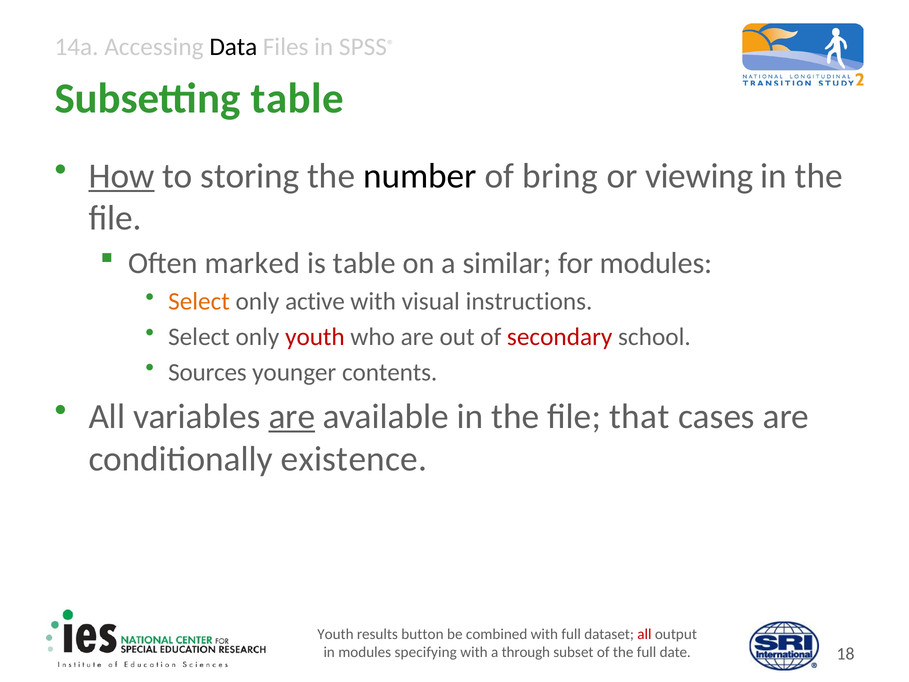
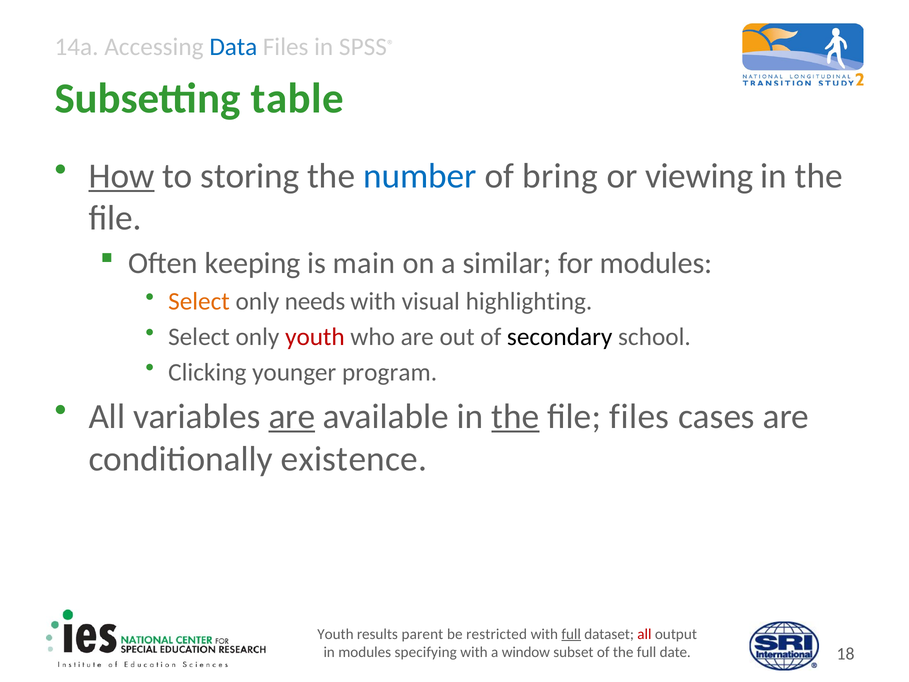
Data colour: black -> blue (233, 47)
number colour: black -> blue (420, 176)
marked: marked -> keeping (253, 263)
is table: table -> main (364, 263)
active: active -> needs (315, 301)
instructions: instructions -> highlighting (529, 301)
secondary colour: red -> black (560, 337)
Sources: Sources -> Clicking (207, 372)
contents: contents -> program (390, 372)
the underline: none -> present (515, 416)
file that: that -> files (639, 416)
button: button -> parent (422, 634)
combined: combined -> restricted (497, 634)
full underline: none -> present (571, 634)
through: through -> window (526, 652)
